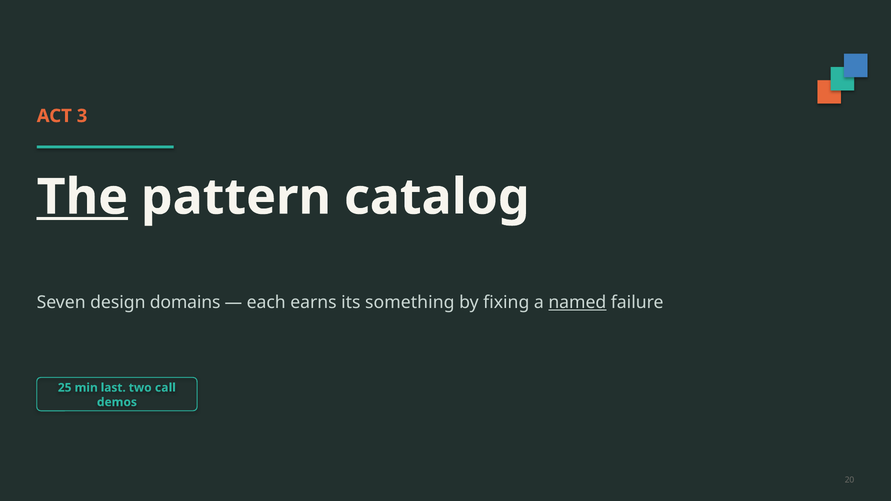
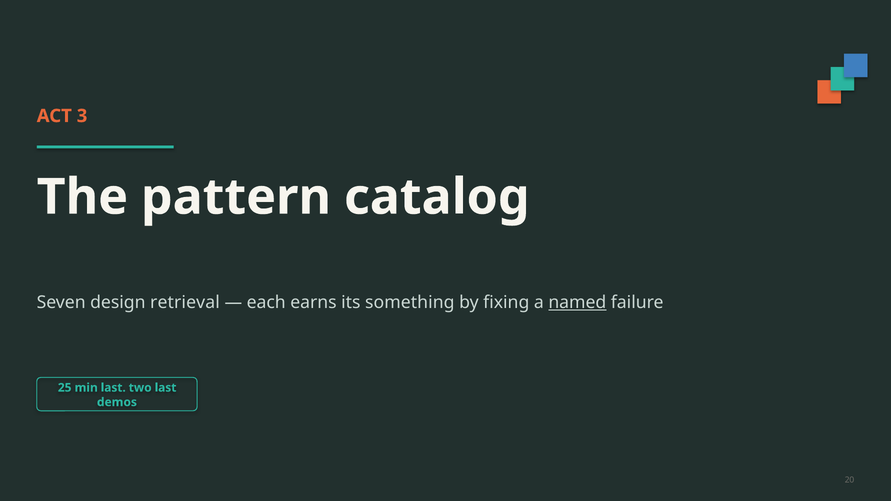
The underline: present -> none (82, 197)
domains: domains -> retrieval (185, 302)
two call: call -> last (166, 388)
